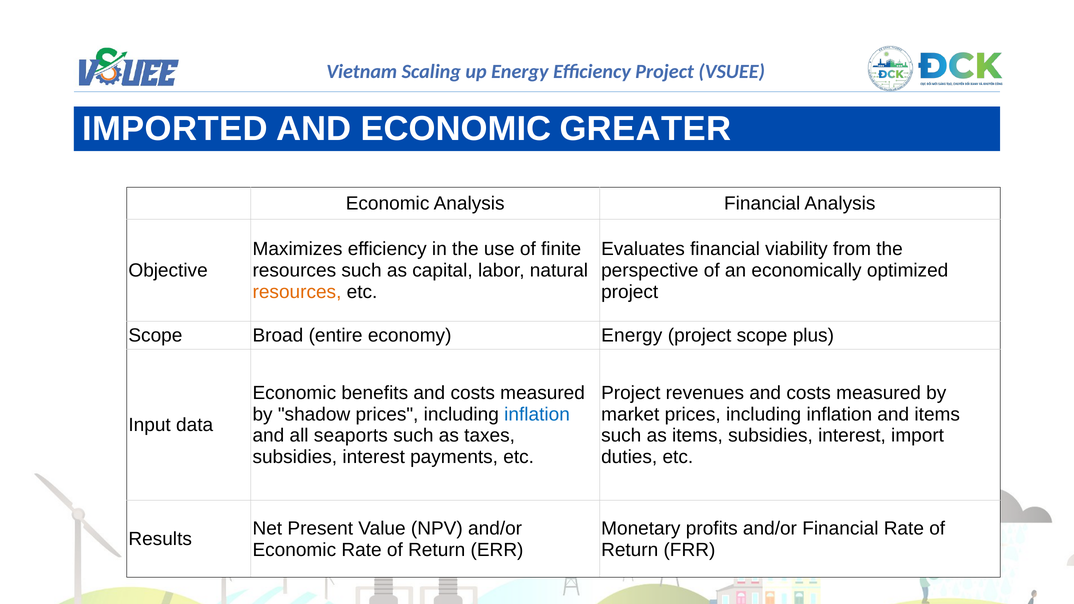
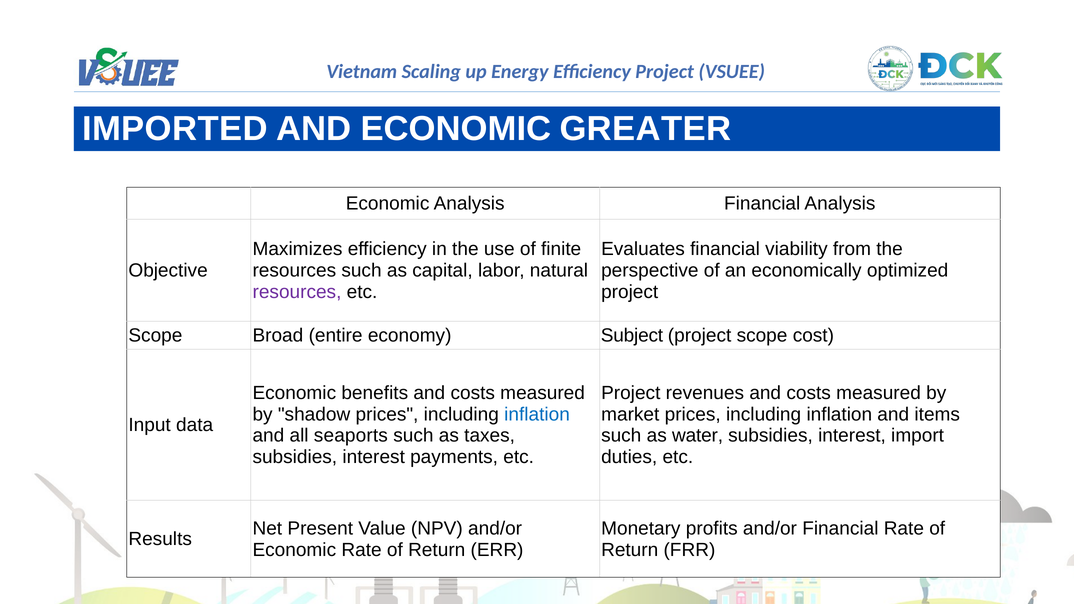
resources colour: orange -> purple (297, 292)
economy Energy: Energy -> Subject (632, 336)
plus: plus -> cost (813, 336)
as items: items -> water (698, 436)
